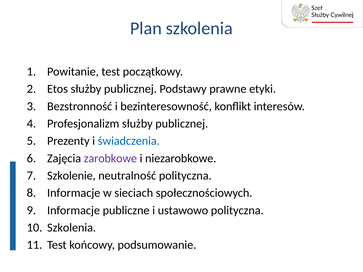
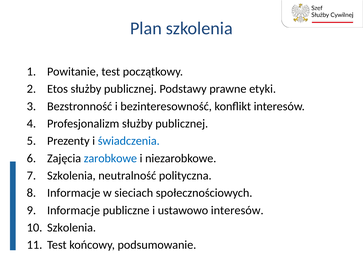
zarobkowe colour: purple -> blue (110, 158)
Szkolenie: Szkolenie -> Szkolenia (71, 176)
ustawowo polityczna: polityczna -> interesów (237, 211)
